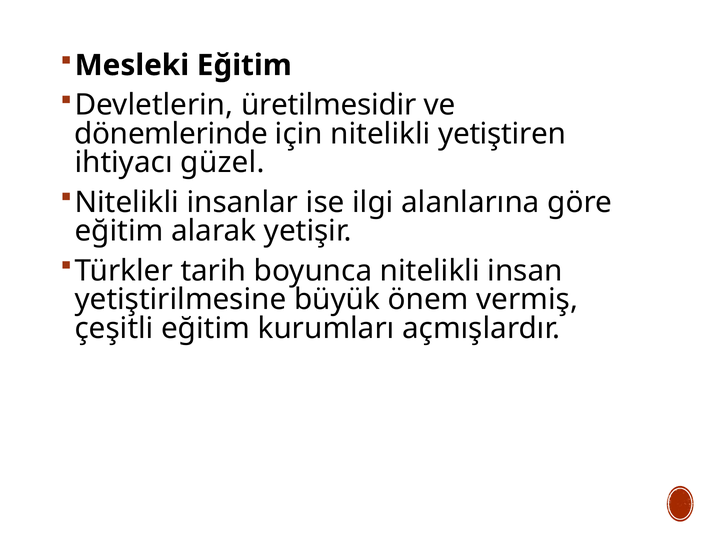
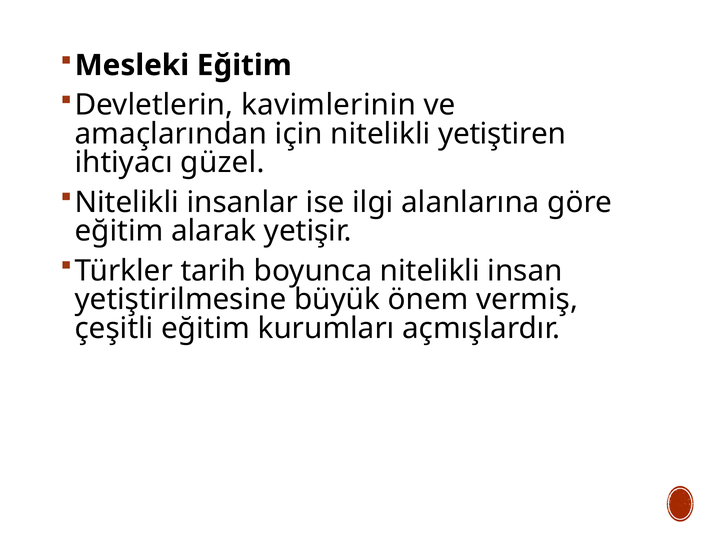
üretilmesidir: üretilmesidir -> kavimlerinin (328, 105)
dönemlerinde: dönemlerinde -> amaçlarından (171, 134)
